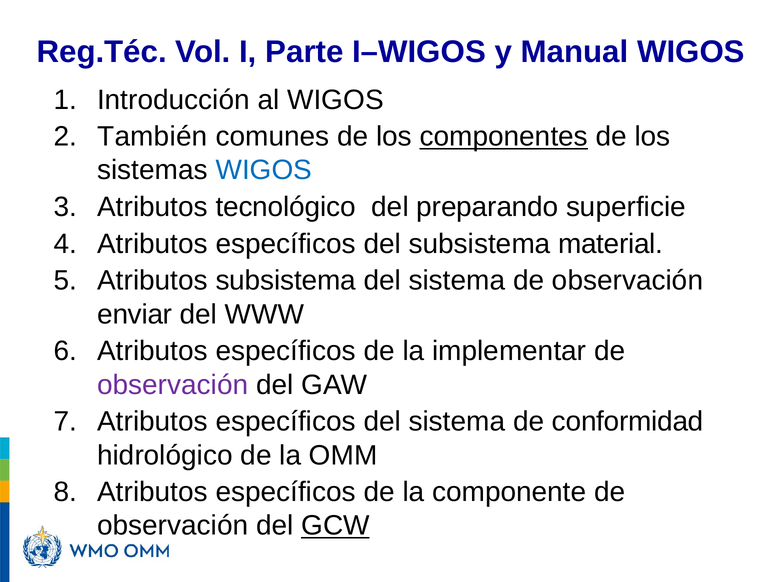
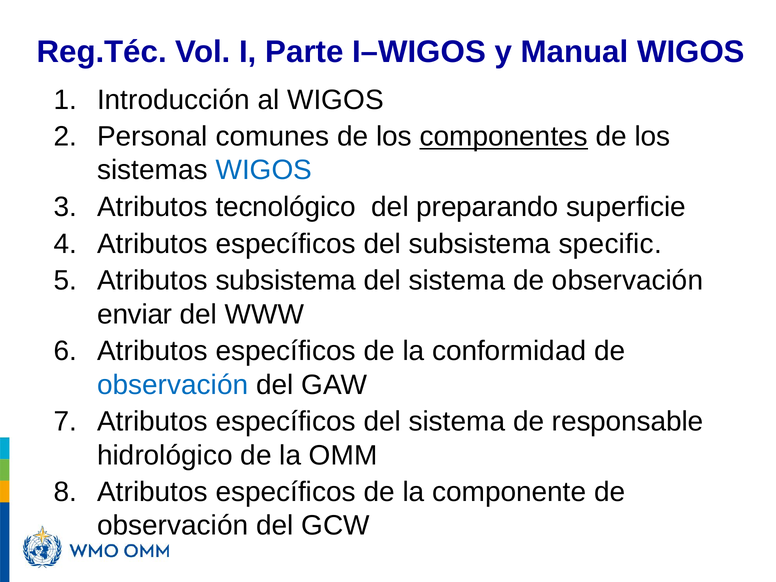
También: También -> Personal (152, 137)
material: material -> specific (610, 244)
implementar: implementar -> conformidad (509, 351)
observación colour: purple -> blue (173, 385)
conformidad: conformidad -> responsable (628, 422)
GCW underline: present -> none (335, 526)
